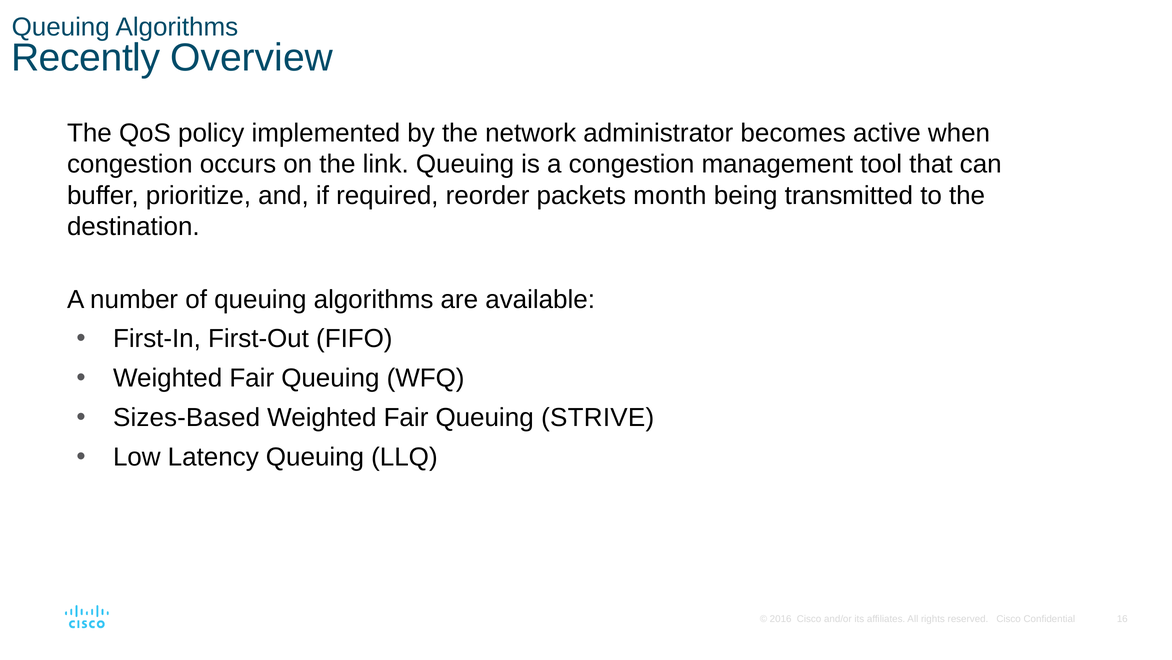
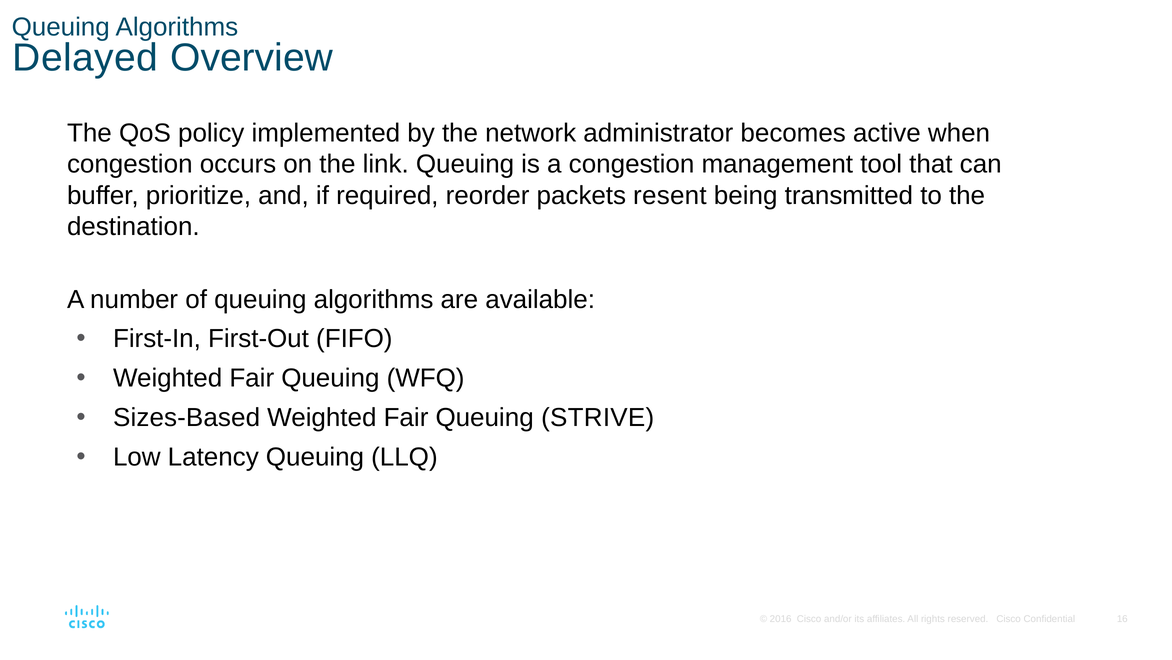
Recently: Recently -> Delayed (85, 58)
month: month -> resent (670, 195)
